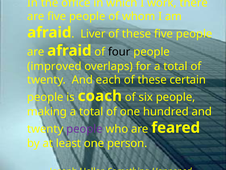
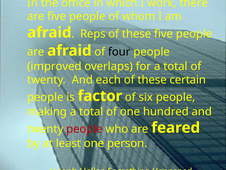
Liver: Liver -> Reps (93, 34)
coach: coach -> factor (100, 96)
people colour: purple -> red (84, 129)
